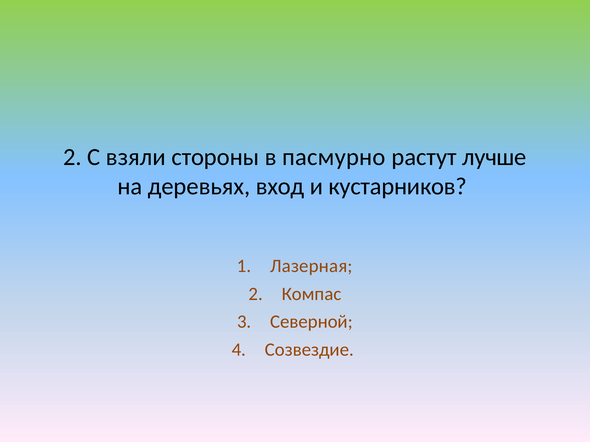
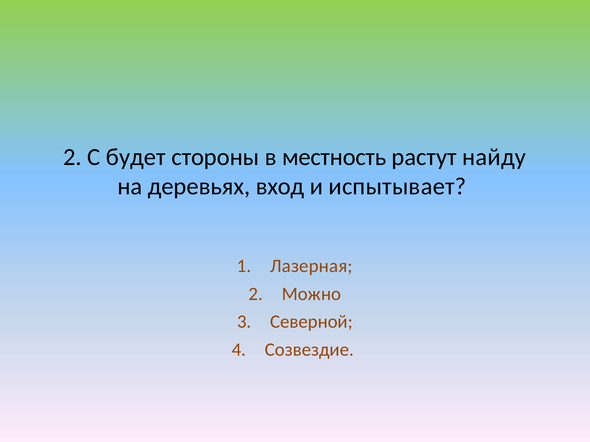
взяли: взяли -> будет (136, 157)
пасмурно: пасмурно -> местность (334, 157)
лучше: лучше -> найду (494, 157)
кустарников: кустарников -> испытывает (397, 187)
Компас: Компас -> Можно (311, 294)
